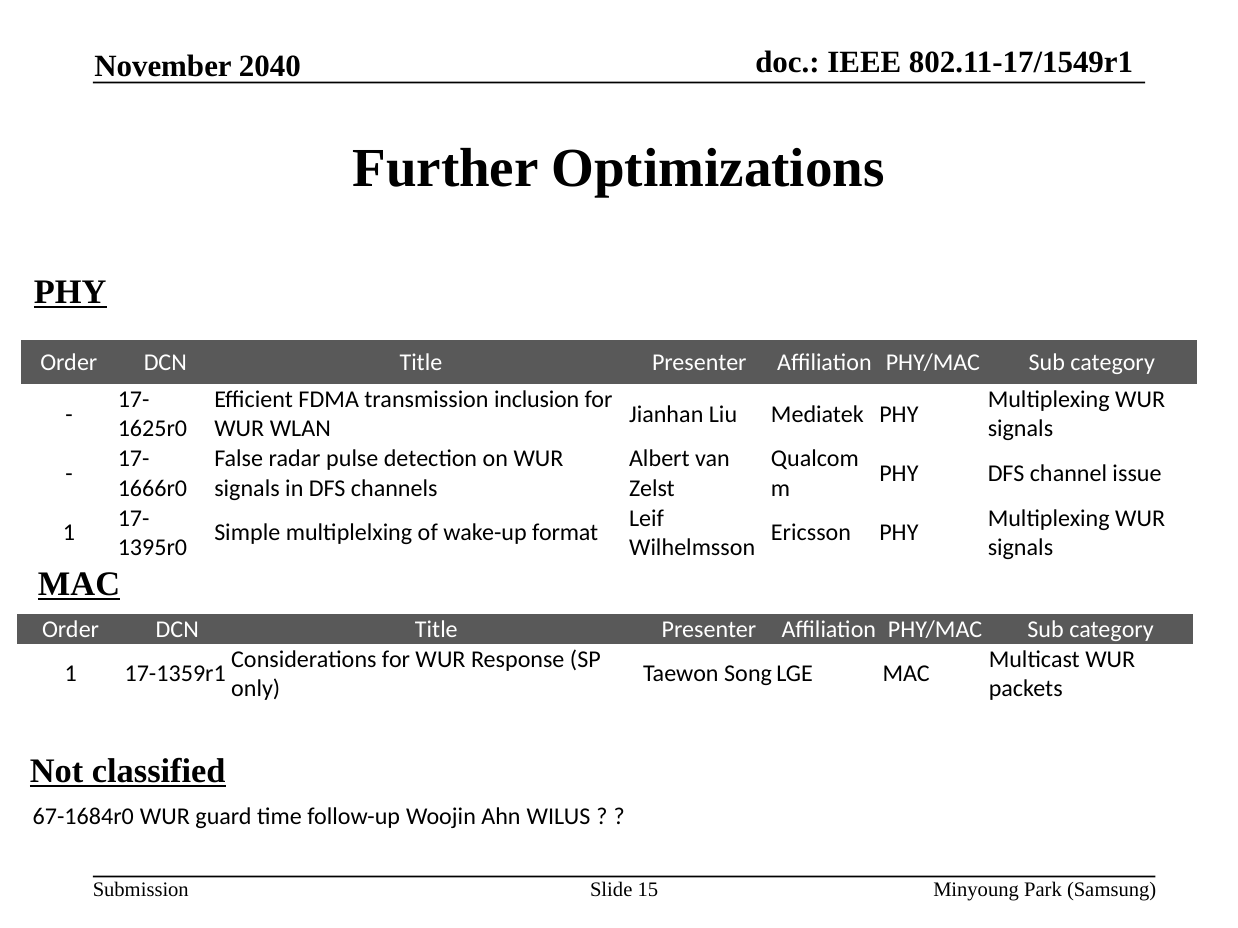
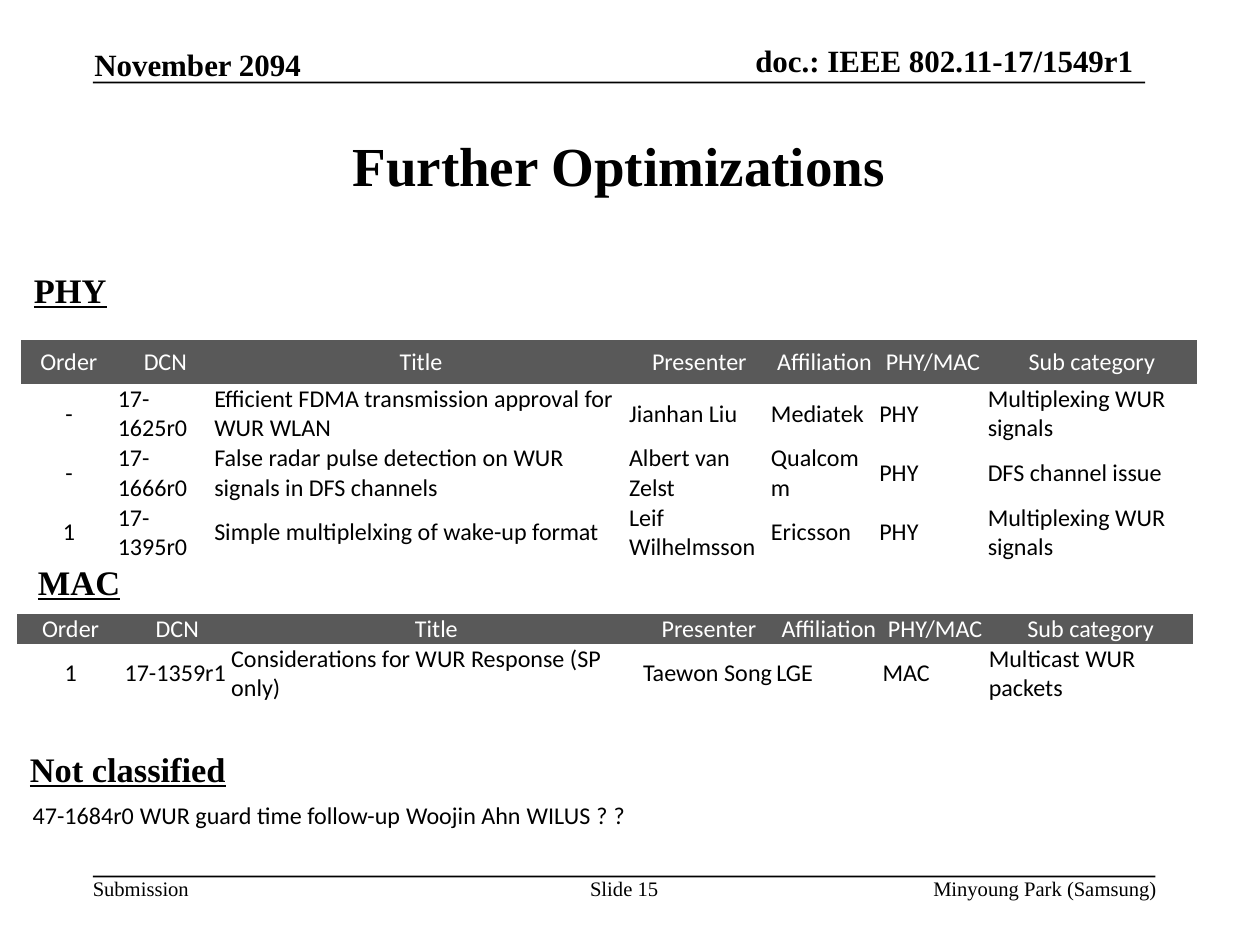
2040: 2040 -> 2094 (270, 66)
inclusion: inclusion -> approval (537, 400)
67-1684r0: 67-1684r0 -> 47-1684r0 (83, 817)
